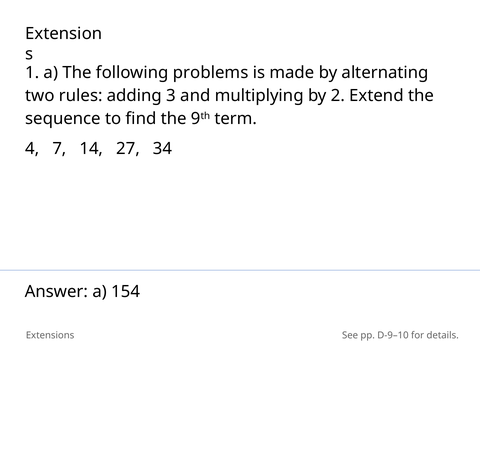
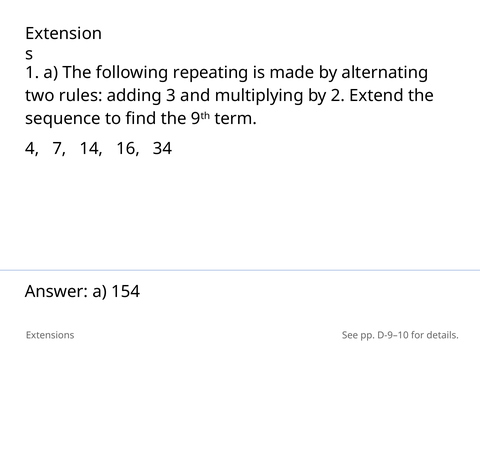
problems: problems -> repeating (211, 73)
27: 27 -> 16 (128, 149)
